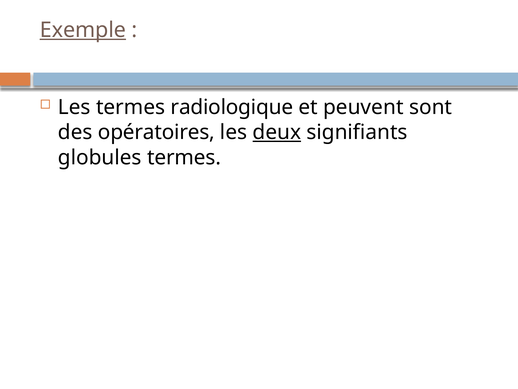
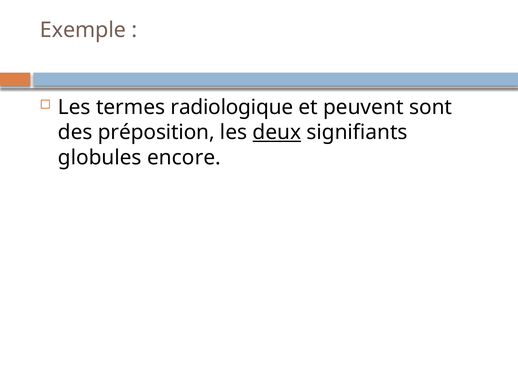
Exemple underline: present -> none (83, 30)
opératoires: opératoires -> préposition (156, 132)
globules termes: termes -> encore (184, 157)
